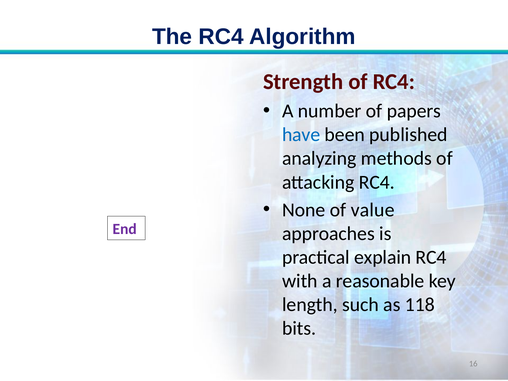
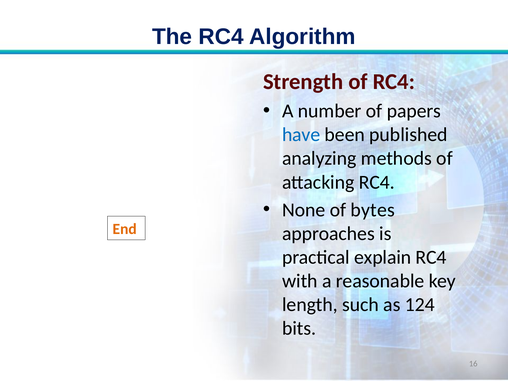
value: value -> bytes (373, 210)
End colour: purple -> orange (125, 229)
118: 118 -> 124 (420, 305)
